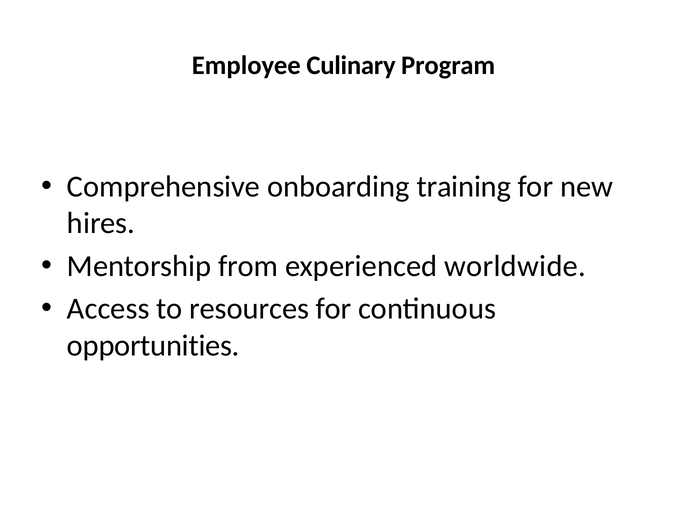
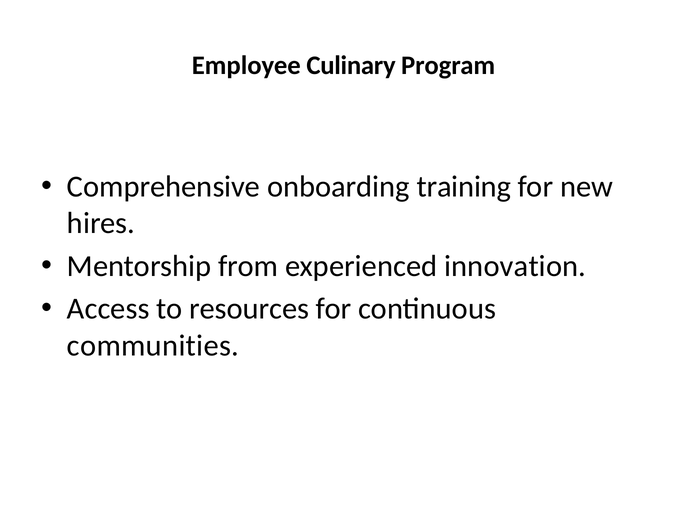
worldwide: worldwide -> innovation (515, 266)
opportunities: opportunities -> communities (153, 346)
